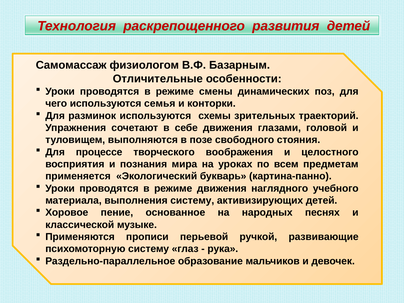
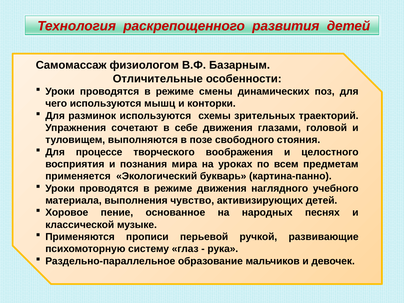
семья: семья -> мышц (160, 104)
выполнения систему: систему -> чувство (192, 201)
